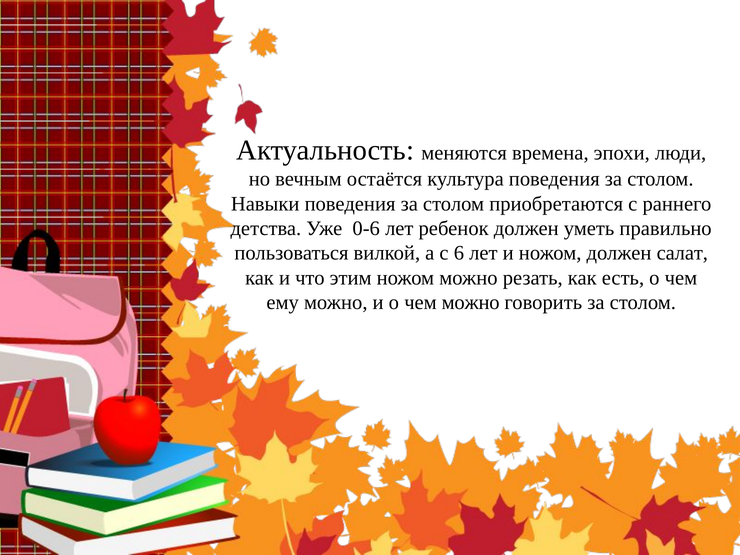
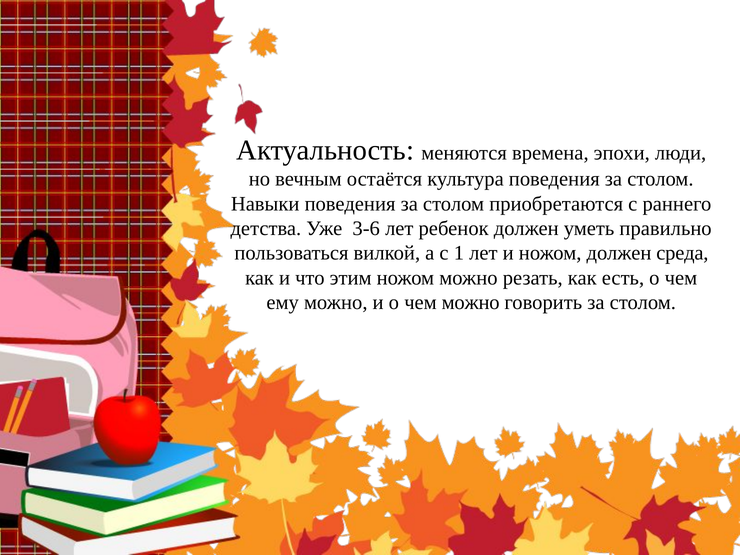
0-6: 0-6 -> 3-6 (366, 228)
6: 6 -> 1 (459, 253)
салат: салат -> среда (682, 253)
